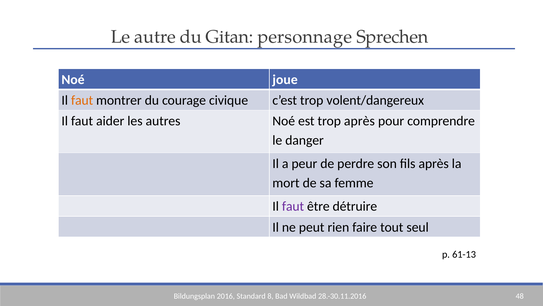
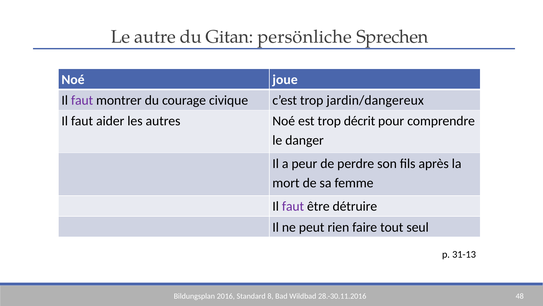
personnage: personnage -> persönliche (305, 37)
faut colour: orange -> purple (82, 100)
volent/dangereux: volent/dangereux -> jardin/dangereux (375, 100)
trop après: après -> décrit (360, 121)
61-13: 61-13 -> 31-13 (464, 254)
